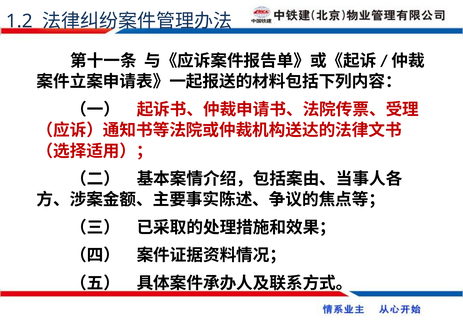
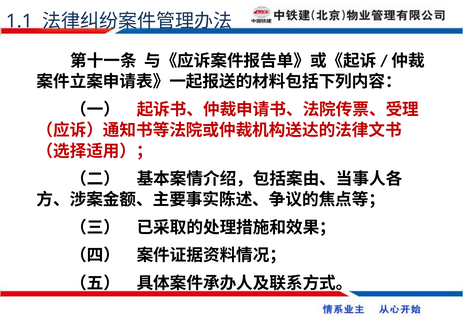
1.2: 1.2 -> 1.1 (19, 21)
